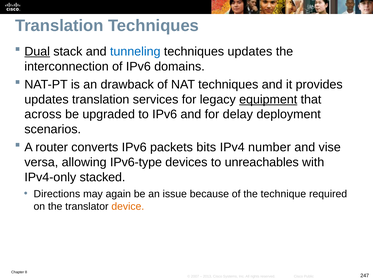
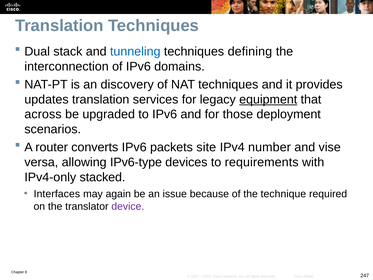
Dual underline: present -> none (37, 51)
techniques updates: updates -> defining (250, 51)
drawback: drawback -> discovery (127, 84)
delay: delay -> those (238, 114)
bits: bits -> site (206, 147)
unreachables: unreachables -> requirements (262, 162)
Directions: Directions -> Interfaces (57, 194)
device colour: orange -> purple (128, 206)
